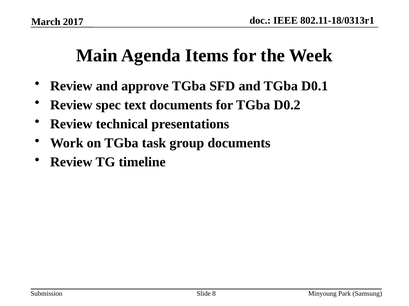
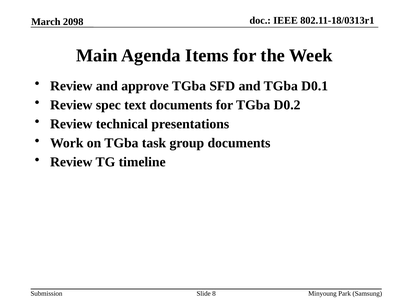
2017: 2017 -> 2098 (73, 22)
